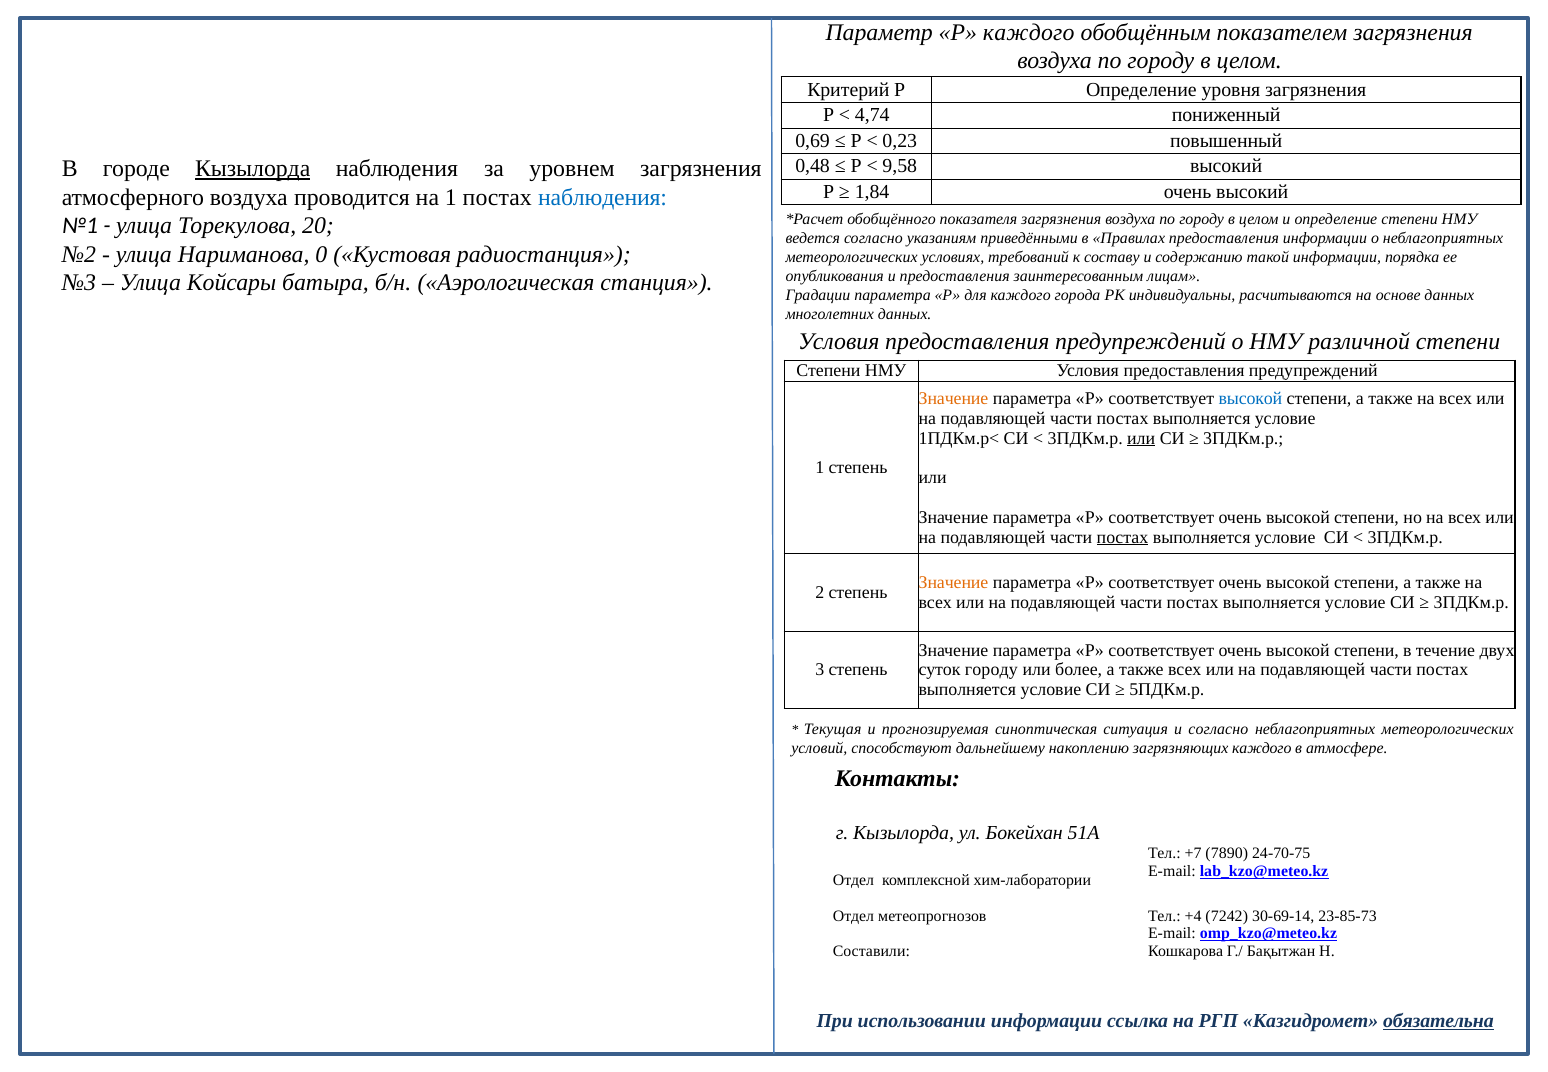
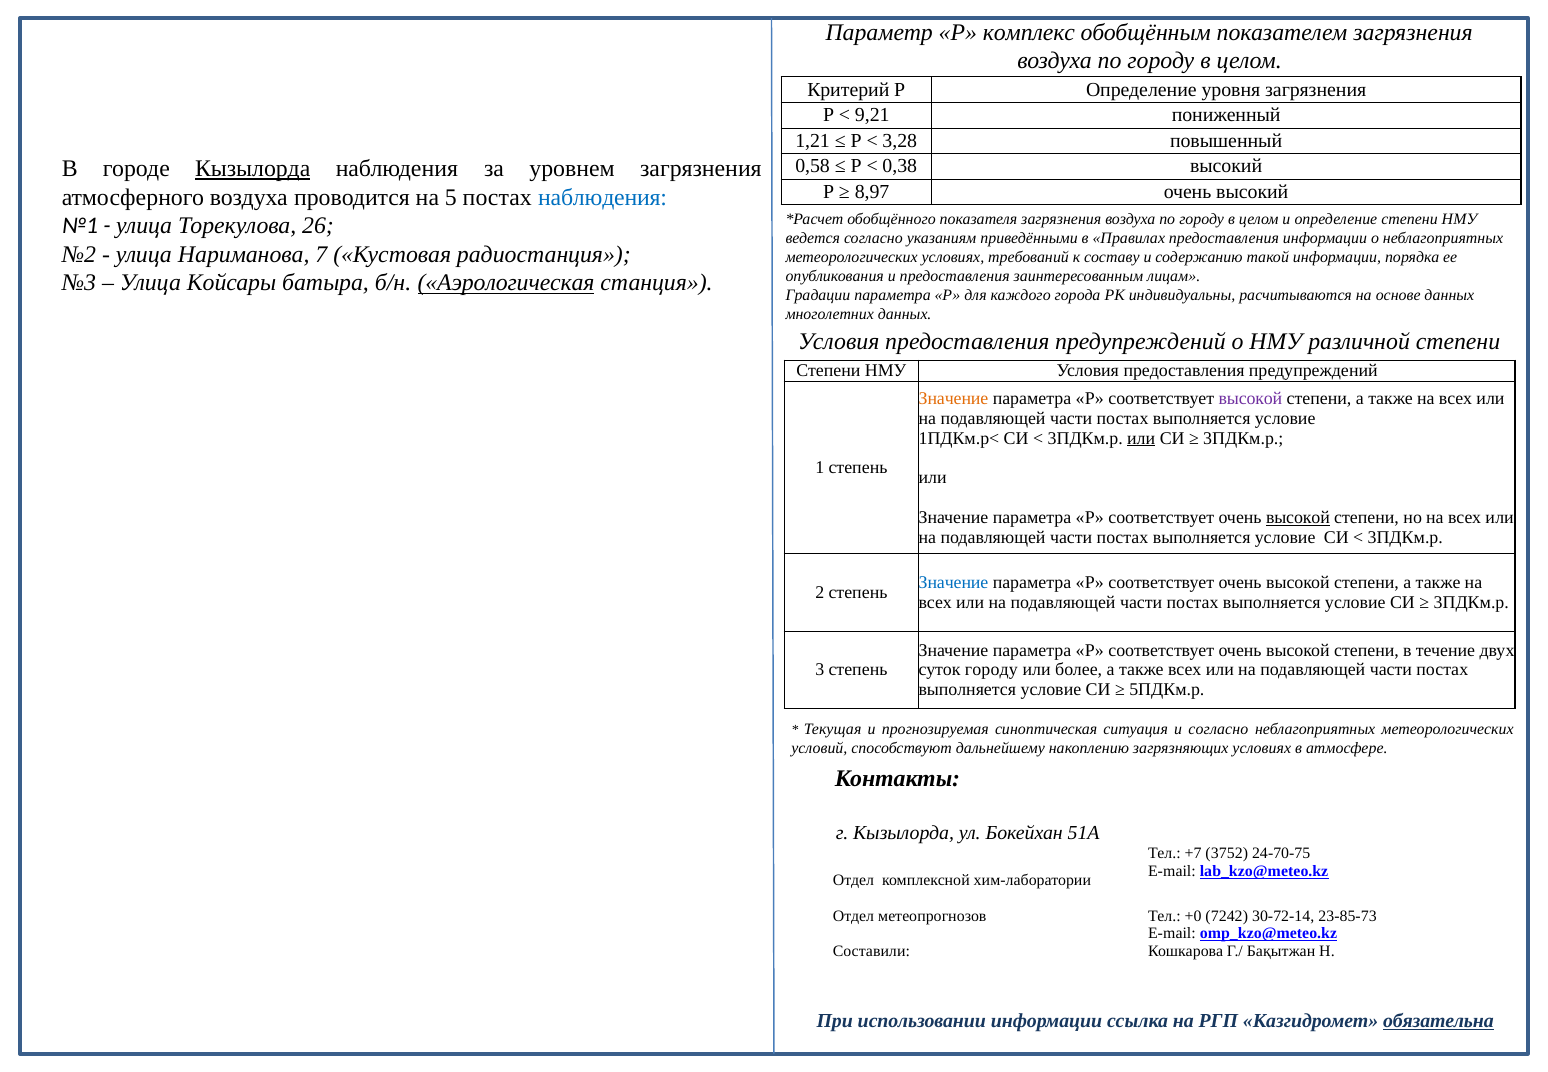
Р каждого: каждого -> комплекс (1029, 32)
4,74: 4,74 -> 9,21 (872, 115)
0,69: 0,69 -> 1,21 (813, 141)
0,23: 0,23 -> 3,28 (900, 141)
0,48: 0,48 -> 0,58 (813, 166)
9,58: 9,58 -> 0,38 (900, 166)
1,84: 1,84 -> 8,97 (872, 192)
на 1: 1 -> 5 (451, 197)
20: 20 -> 26 (318, 226)
0: 0 -> 7 (321, 254)
Аэрологическая underline: none -> present (506, 283)
высокой colour: blue -> purple (1250, 398)
высокой underline: none -> present (1298, 517)
постах underline: present -> none (1123, 537)
Значение colour: orange -> blue (954, 583)
загрязняющих каждого: каждого -> условиях (1262, 748)
7890: 7890 -> 3752 (1227, 853)
+4: +4 -> +0 (1193, 916)
30-69-14: 30-69-14 -> 30-72-14 (1283, 916)
